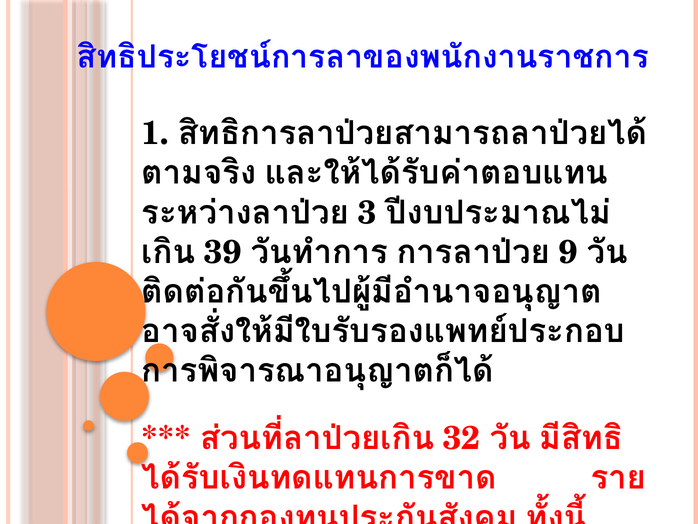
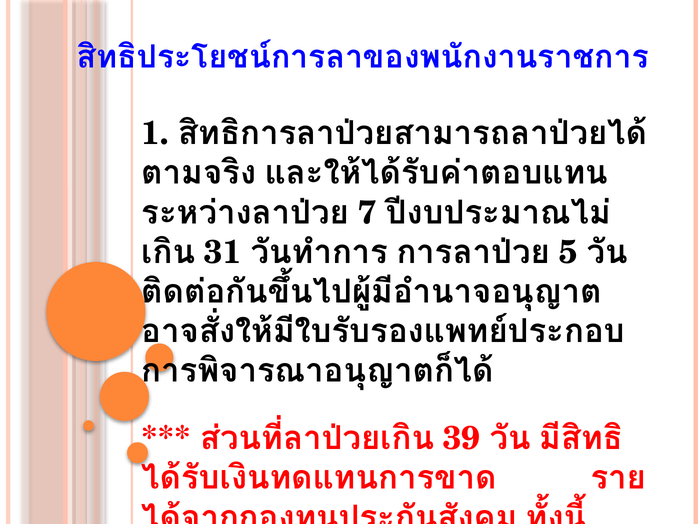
3: 3 -> 7 (367, 212)
39: 39 -> 31 (223, 252)
9: 9 -> 5 (568, 252)
32: 32 -> 39 (461, 438)
